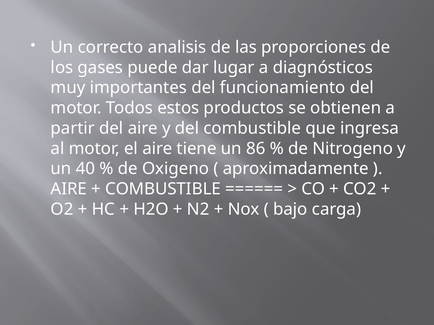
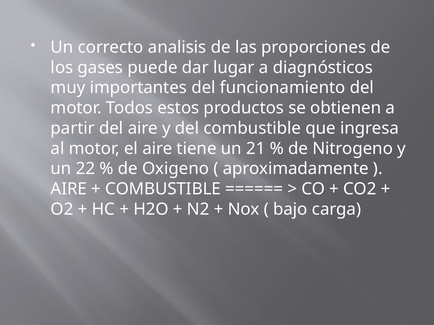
86: 86 -> 21 (256, 149)
40: 40 -> 22 (85, 169)
